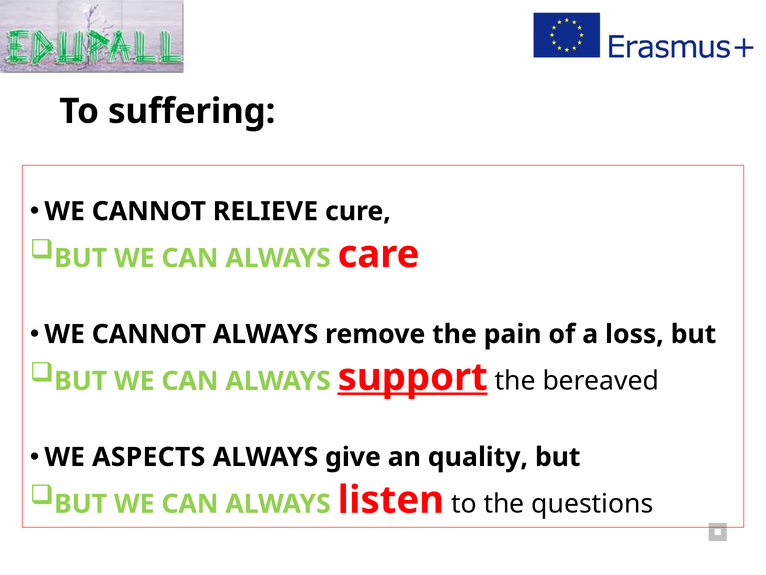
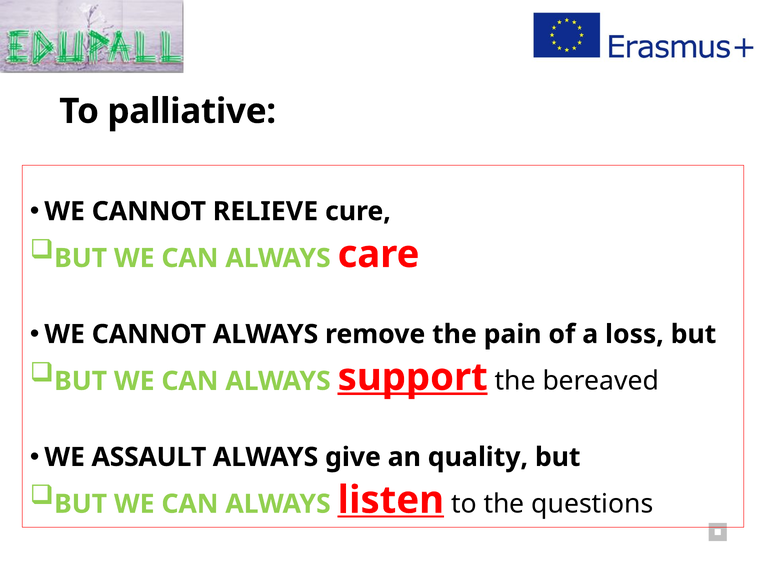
suffering: suffering -> palliative (192, 111)
ASPECTS: ASPECTS -> ASSAULT (149, 457)
listen underline: none -> present (391, 500)
